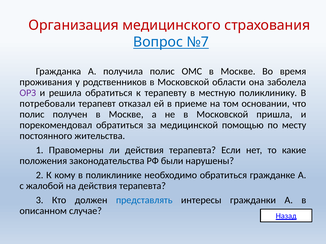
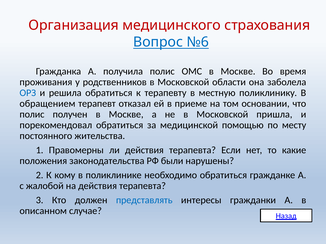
№7: №7 -> №6 (198, 42)
ОРЗ colour: purple -> blue (28, 93)
потребовали: потребовали -> обращением (47, 104)
